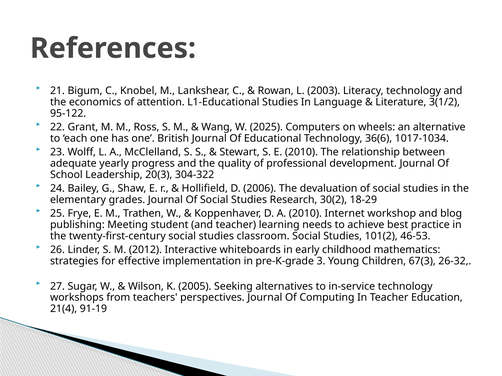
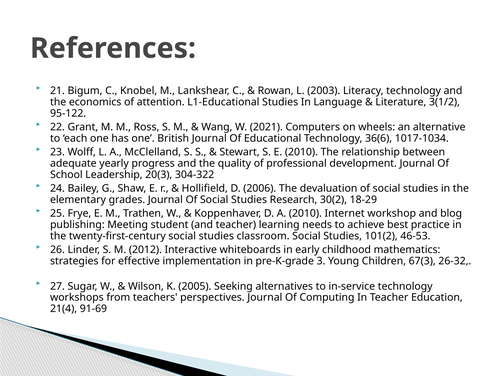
2025: 2025 -> 2021 (266, 127)
91-19: 91-19 -> 91-69 (93, 309)
